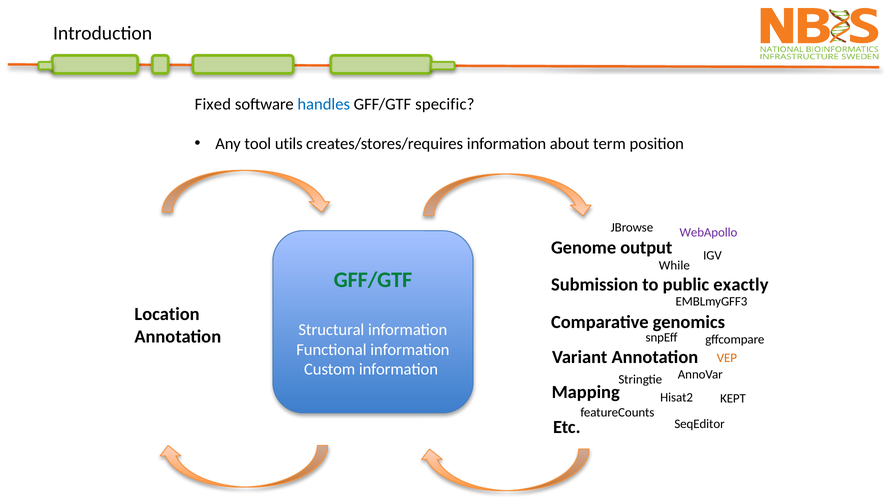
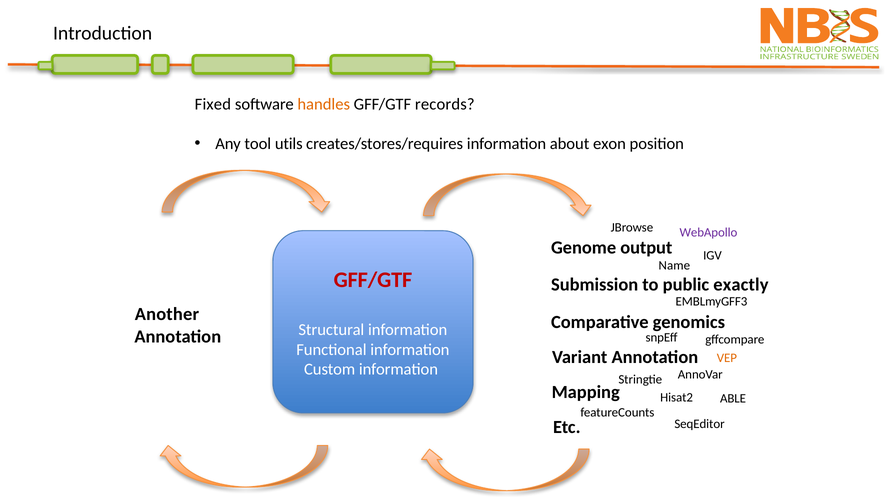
handles colour: blue -> orange (324, 104)
specific: specific -> records (445, 104)
term: term -> exon (609, 144)
While: While -> Name (674, 266)
GFF/GTF colour: green -> red (373, 280)
Location: Location -> Another (167, 314)
KEPT: KEPT -> ABLE (733, 398)
